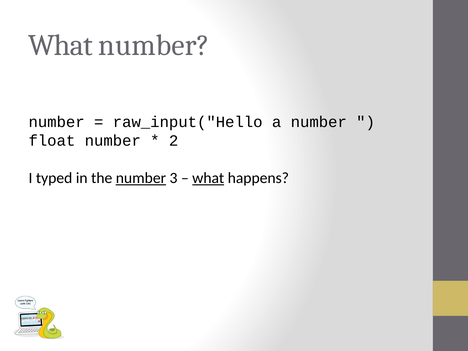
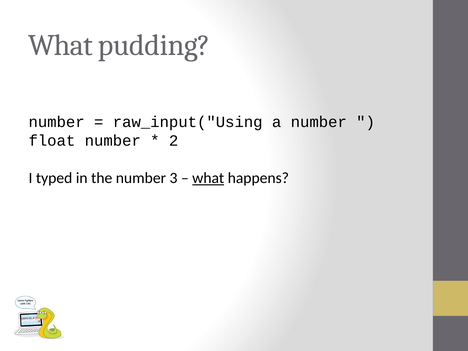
What number: number -> pudding (154, 45)
raw_input("Hello: raw_input("Hello -> raw_input("Using (188, 122)
number underline: present -> none (141, 178)
